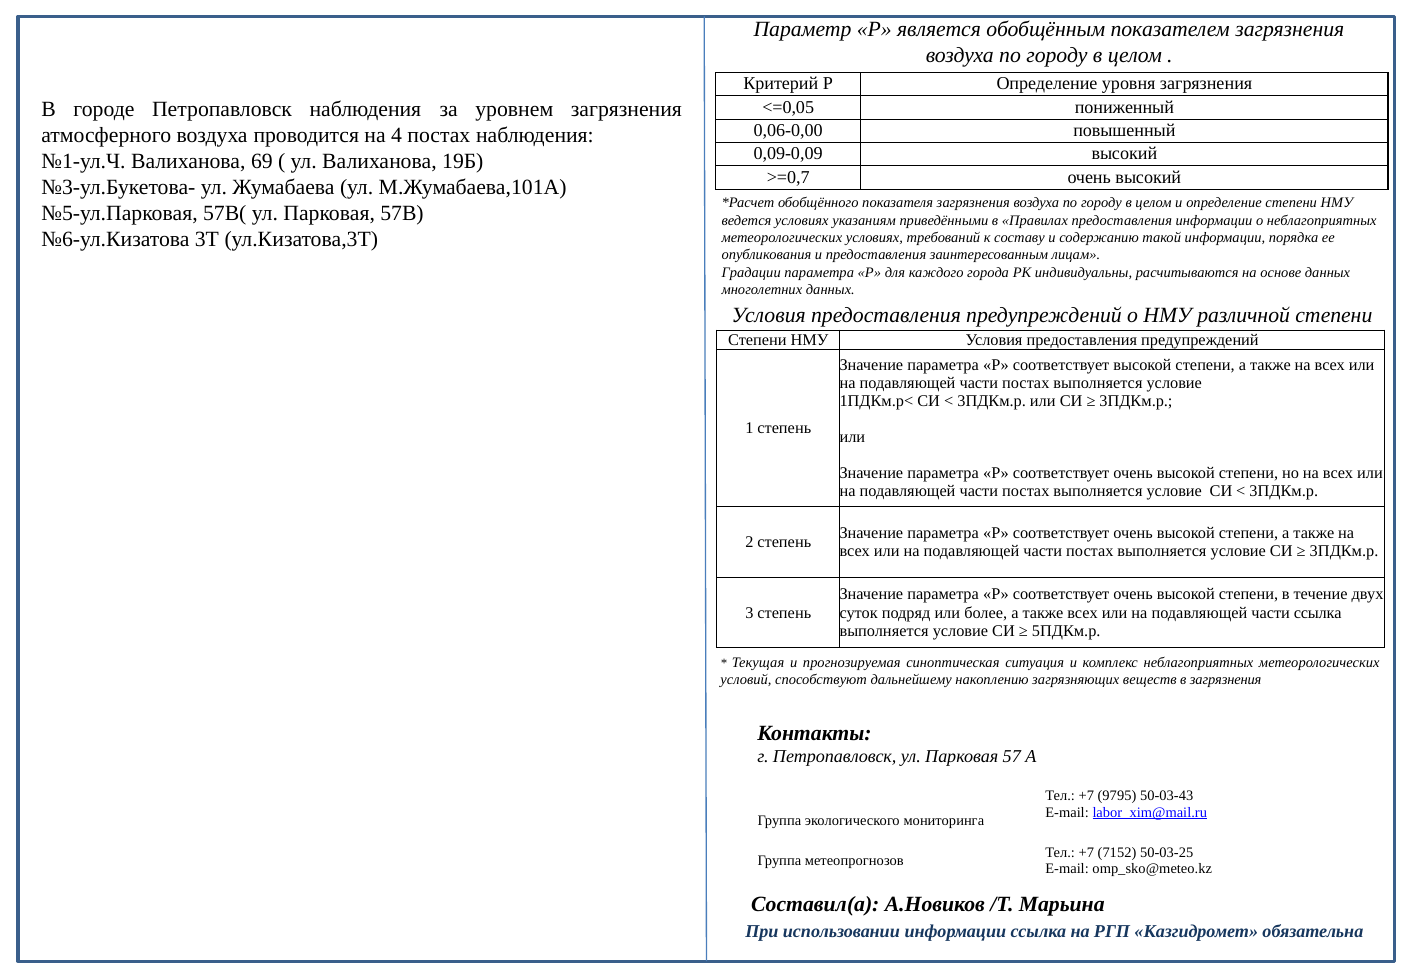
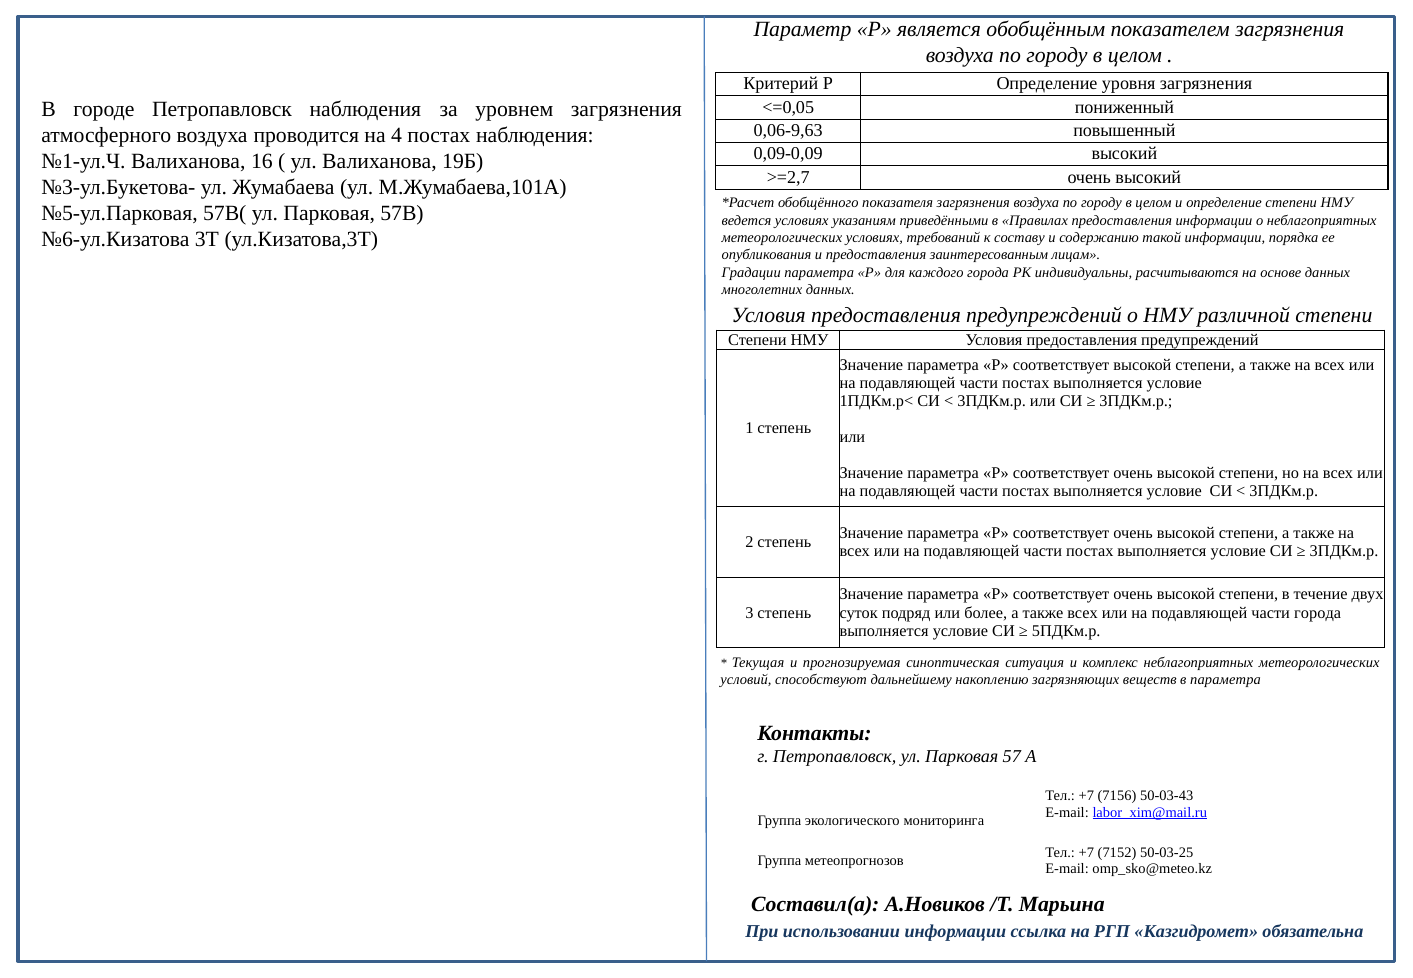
0,06-0,00: 0,06-0,00 -> 0,06-9,63 (788, 131)
69: 69 -> 16 (262, 162)
>=0,7: >=0,7 -> >=2,7 (788, 177)
части ссылка: ссылка -> города (1318, 613)
в загрязнения: загрязнения -> параметра (1226, 680)
9795: 9795 -> 7156 (1117, 796)
